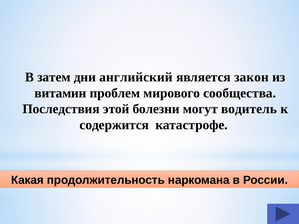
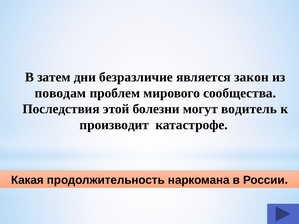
английский: английский -> безразличие (136, 77)
витамин: витамин -> поводам (60, 93)
содержится: содержится -> производит (114, 125)
